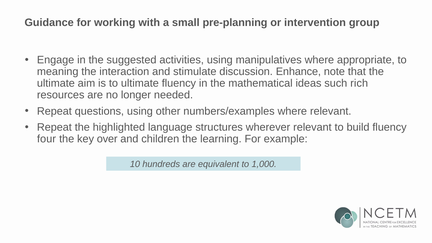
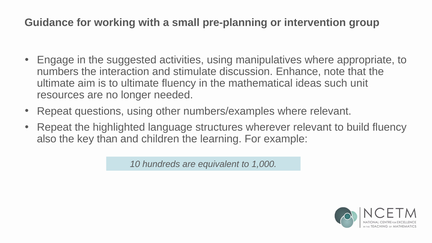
meaning: meaning -> numbers (58, 72)
rich: rich -> unit (359, 83)
four: four -> also (47, 139)
over: over -> than (107, 139)
